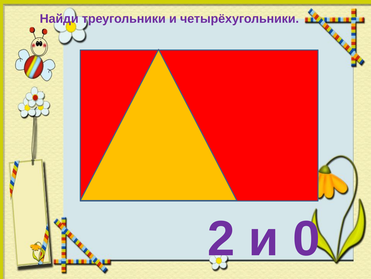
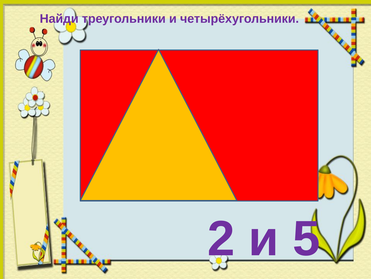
0: 0 -> 5 (306, 238)
